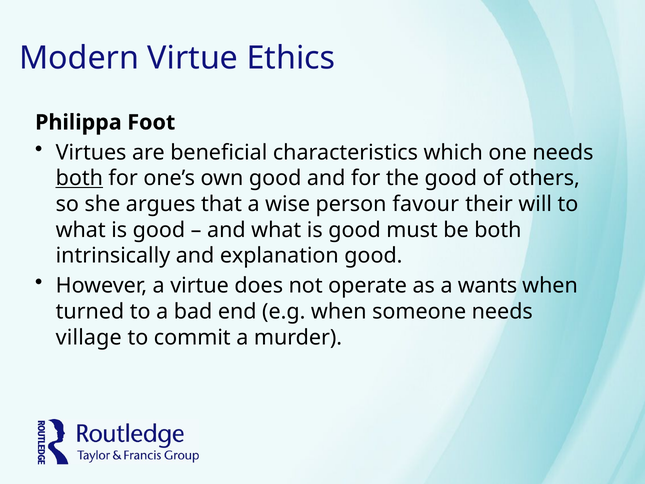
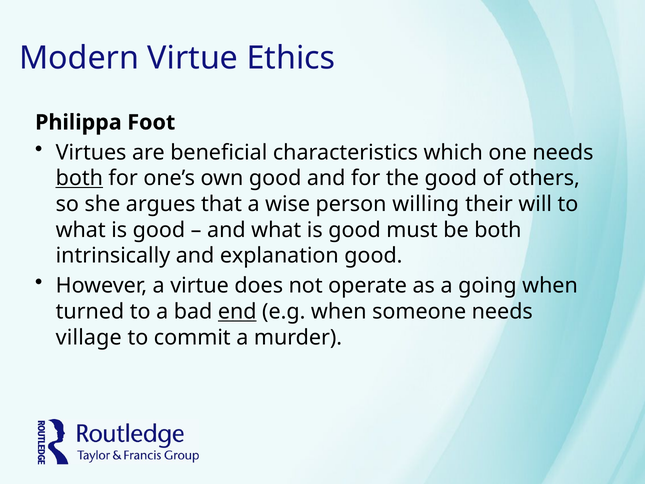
favour: favour -> willing (426, 204)
wants: wants -> going (487, 286)
end underline: none -> present (237, 312)
